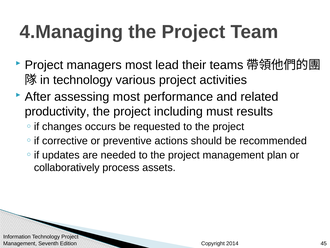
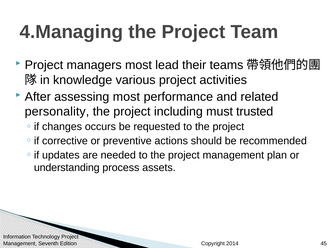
technology: technology -> knowledge (83, 80)
productivity: productivity -> personality (57, 111)
results: results -> trusted (255, 111)
collaboratively: collaboratively -> understanding (67, 167)
